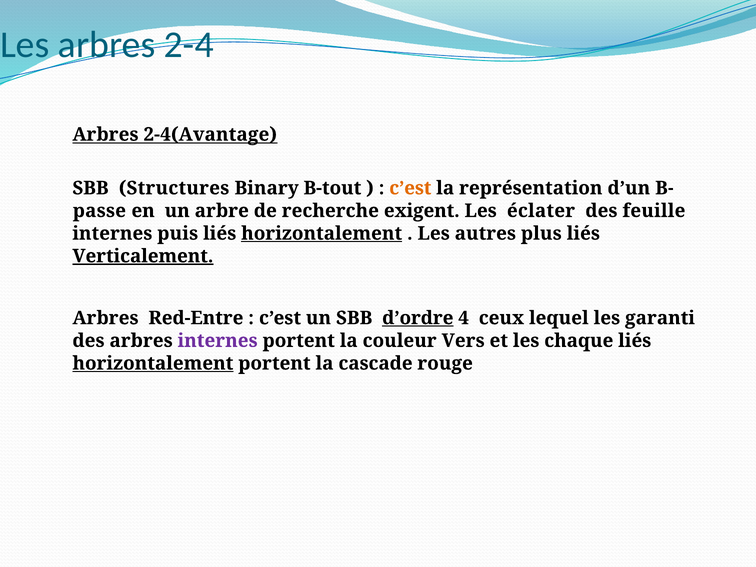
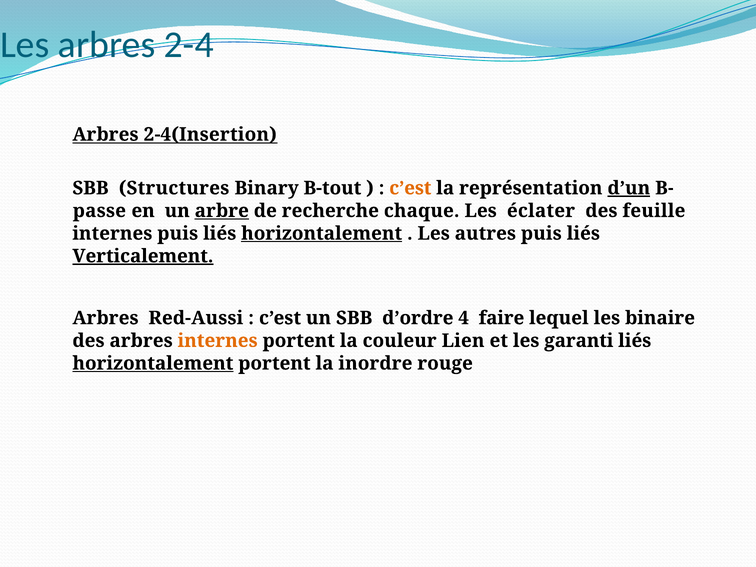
2-4(Avantage: 2-4(Avantage -> 2-4(Insertion (210, 134)
d’un underline: none -> present (629, 188)
arbre underline: none -> present (222, 211)
exigent: exigent -> chaque (422, 211)
autres plus: plus -> puis (541, 233)
Red-Entre: Red-Entre -> Red-Aussi (196, 318)
d’ordre underline: present -> none (418, 318)
ceux: ceux -> faire (501, 318)
garanti: garanti -> binaire (660, 318)
internes colour: purple -> orange (218, 341)
Vers: Vers -> Lien (463, 341)
chaque: chaque -> garanti (579, 341)
cascade: cascade -> inordre (375, 363)
